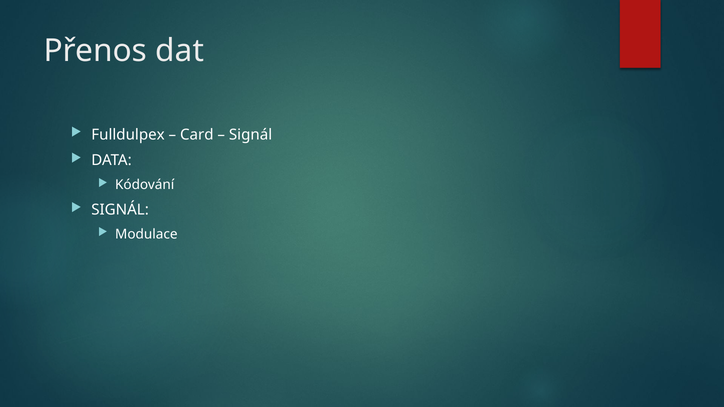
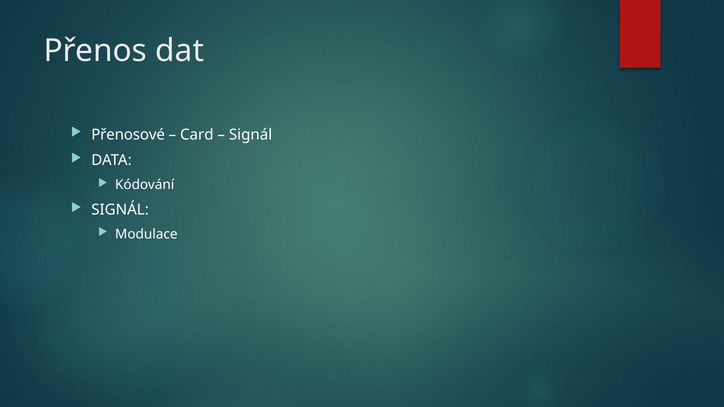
Fulldulpex: Fulldulpex -> Přenosové (128, 135)
